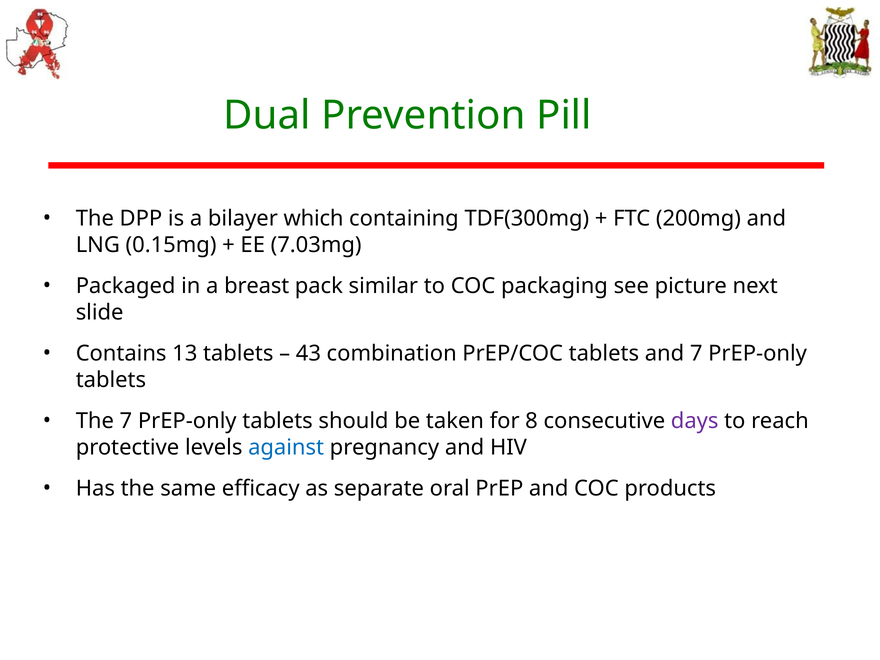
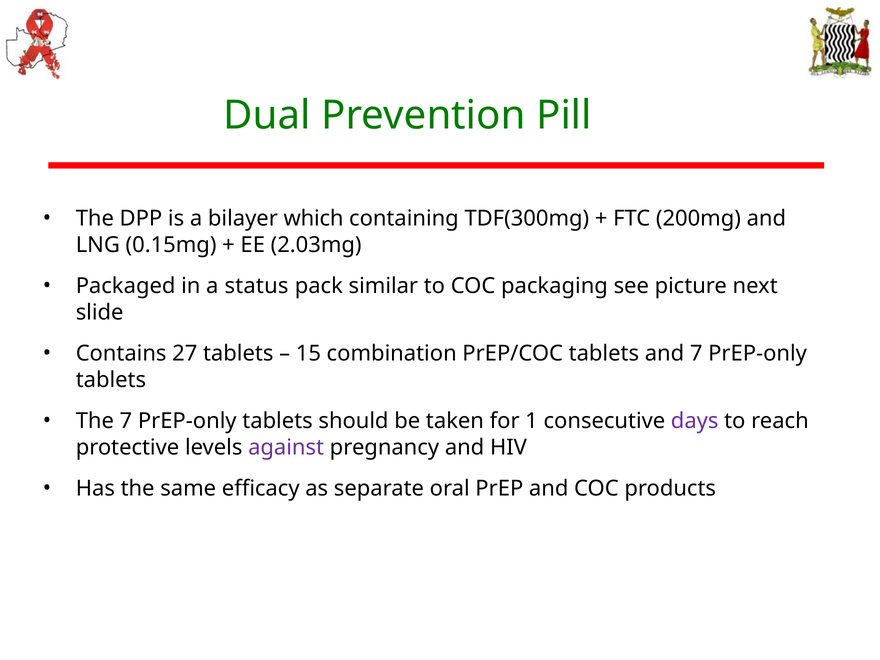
7.03mg: 7.03mg -> 2.03mg (316, 245)
breast: breast -> status (257, 286)
13: 13 -> 27 (185, 353)
43: 43 -> 15 (308, 353)
8: 8 -> 1 (532, 421)
against colour: blue -> purple (286, 447)
